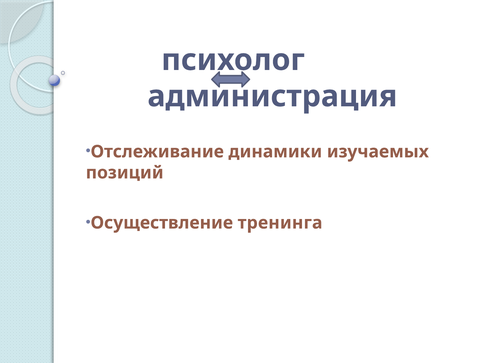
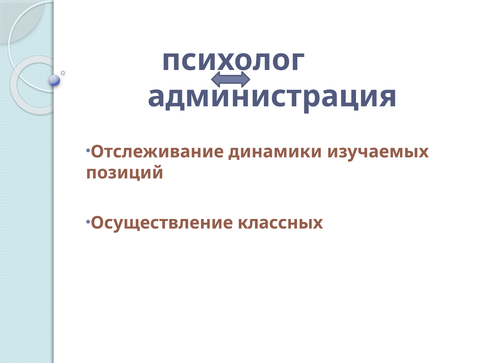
тренинга: тренинга -> классных (280, 223)
